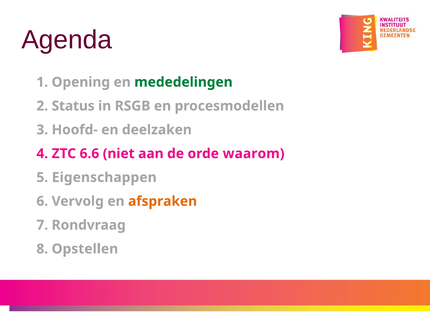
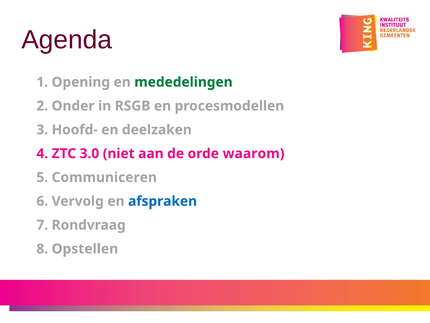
Status: Status -> Onder (73, 106)
6.6: 6.6 -> 3.0 (89, 153)
Eigenschappen: Eigenschappen -> Communiceren (104, 177)
afspraken colour: orange -> blue (163, 201)
